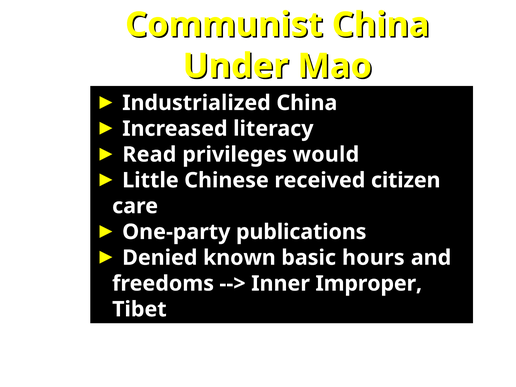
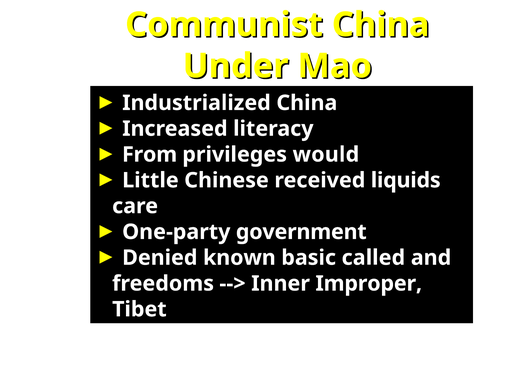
Read: Read -> From (150, 155)
citizen: citizen -> liquids (406, 180)
publications: publications -> government (301, 232)
hours: hours -> called (373, 258)
